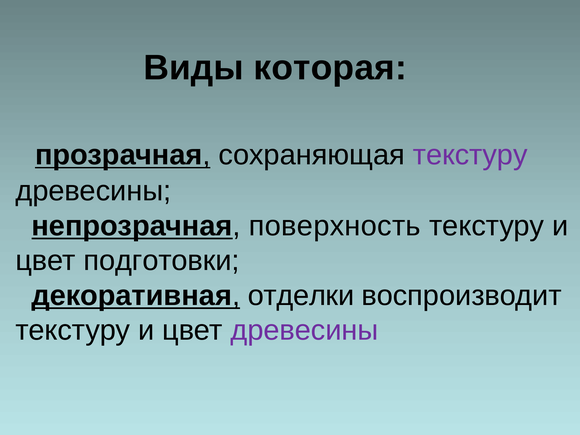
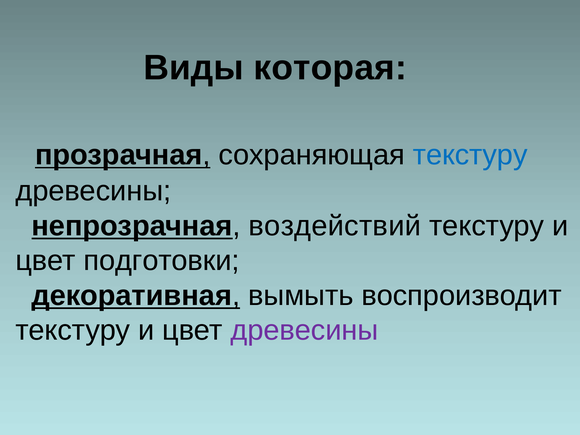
текстуру colour: purple -> blue (470, 155)
поверхность: поверхность -> воздействий (335, 226)
отделки: отделки -> вымыть (301, 295)
